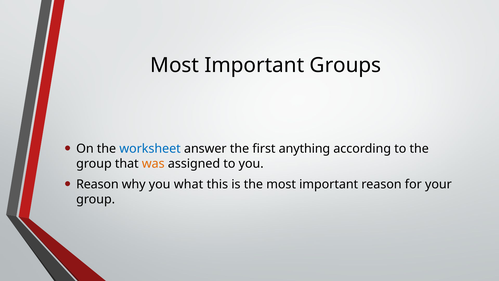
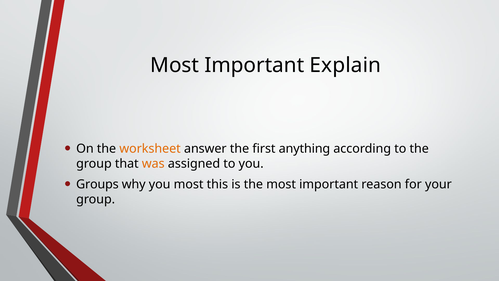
Groups: Groups -> Explain (345, 65)
worksheet colour: blue -> orange (150, 149)
Reason: Reason -> Groups (97, 184)
you what: what -> most (189, 184)
